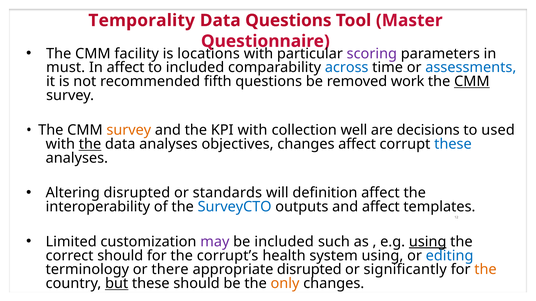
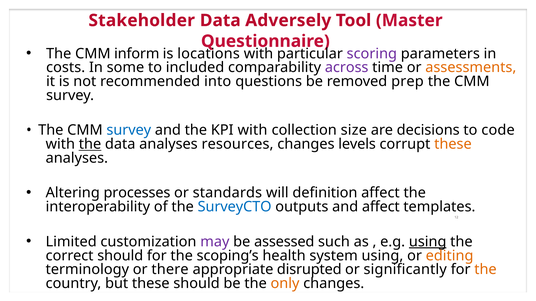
Temporality: Temporality -> Stakeholder (142, 20)
Data Questions: Questions -> Adversely (288, 20)
facility: facility -> inform (137, 54)
must: must -> costs (66, 68)
In affect: affect -> some (125, 68)
across colour: blue -> purple (347, 68)
assessments colour: blue -> orange (471, 68)
fifth: fifth -> into (218, 82)
work: work -> prep (407, 82)
CMM underline: present -> none (472, 82)
survey colour: orange -> blue (129, 130)
well: well -> size (354, 130)
used: used -> code (498, 130)
objectives: objectives -> resources (237, 144)
changes affect: affect -> levels (357, 144)
these colour: blue -> orange (453, 144)
Altering disrupted: disrupted -> processes (137, 193)
be included: included -> assessed (284, 242)
corrupt’s: corrupt’s -> scoping’s (228, 256)
editing colour: blue -> orange (450, 256)
but underline: present -> none (117, 284)
